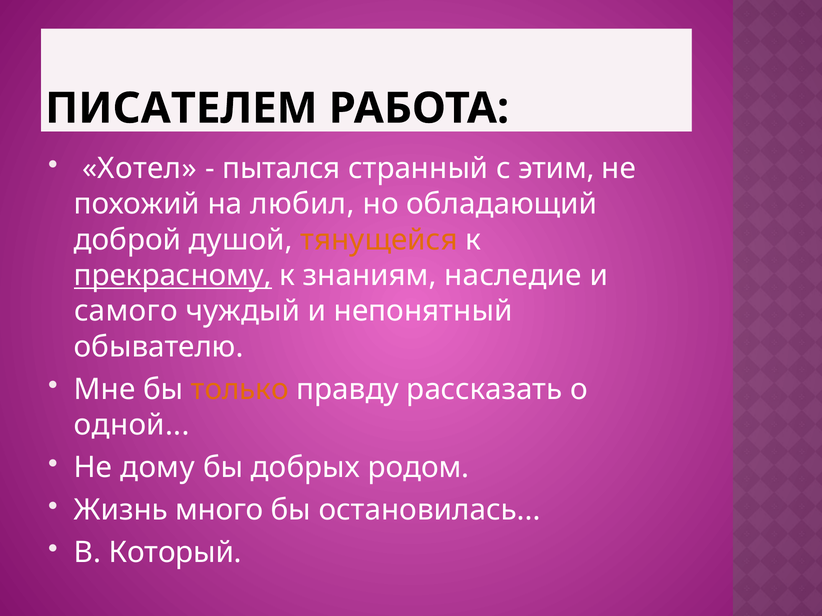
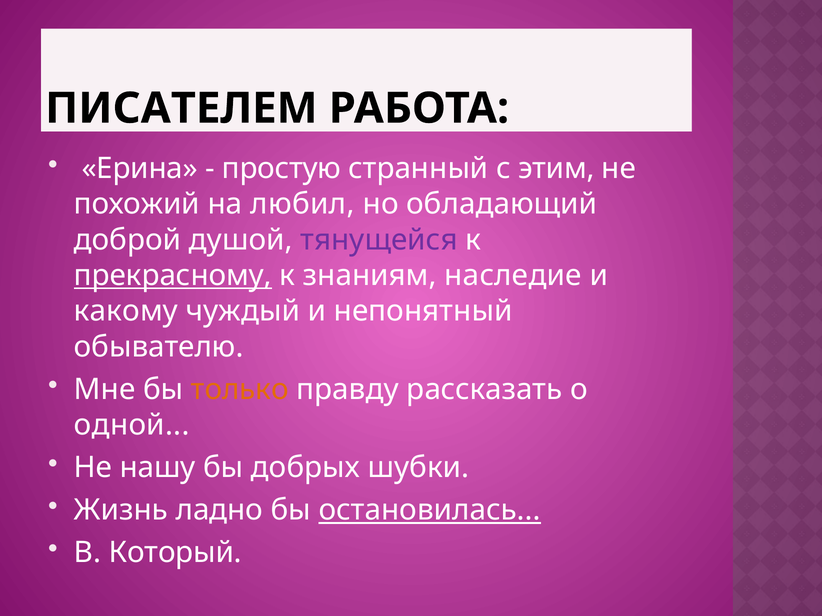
Хотел: Хотел -> Ерина (140, 169)
пытался: пытался -> простую (282, 169)
тянущейся colour: orange -> purple (379, 240)
самого: самого -> какому (126, 311)
дому: дому -> нашу (158, 468)
родом: родом -> шубки (418, 468)
много: много -> ладно (219, 511)
остановилась underline: none -> present (430, 511)
